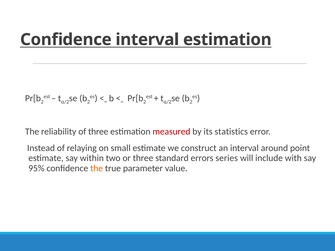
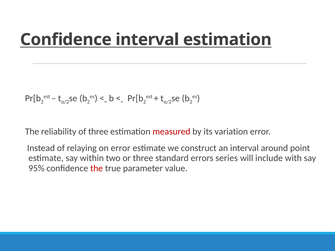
statistics: statistics -> variation (231, 132)
on small: small -> error (121, 148)
the colour: orange -> red (97, 168)
